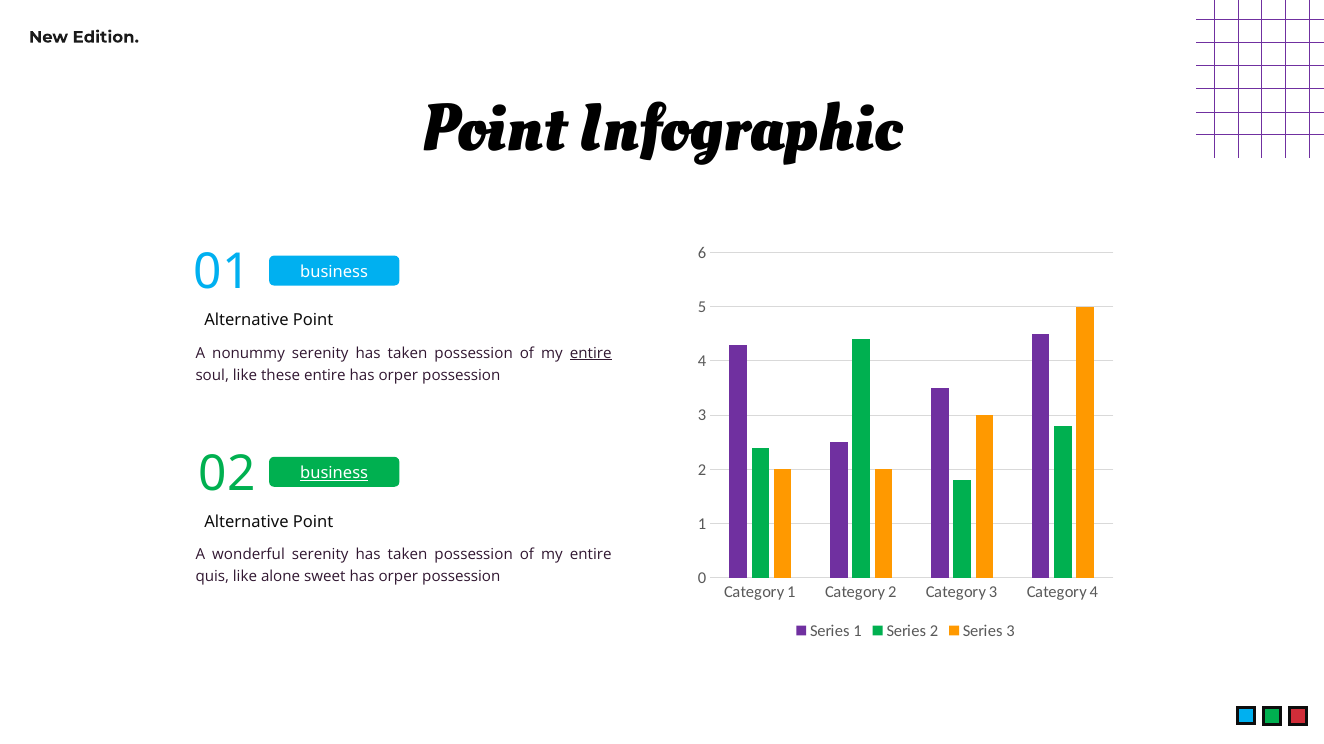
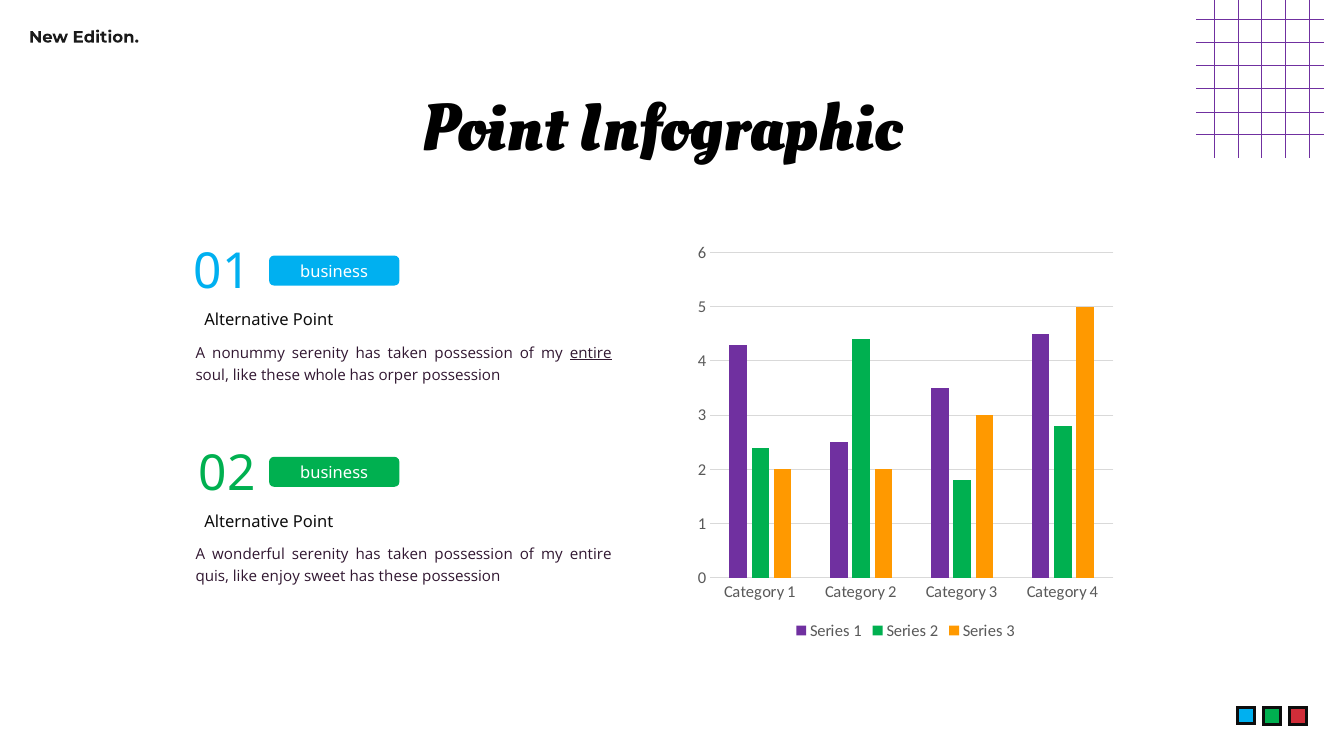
these entire: entire -> whole (325, 375)
business underline: present -> none (334, 473)
alone: alone -> enjoy (281, 577)
sweet has orper: orper -> these (398, 577)
